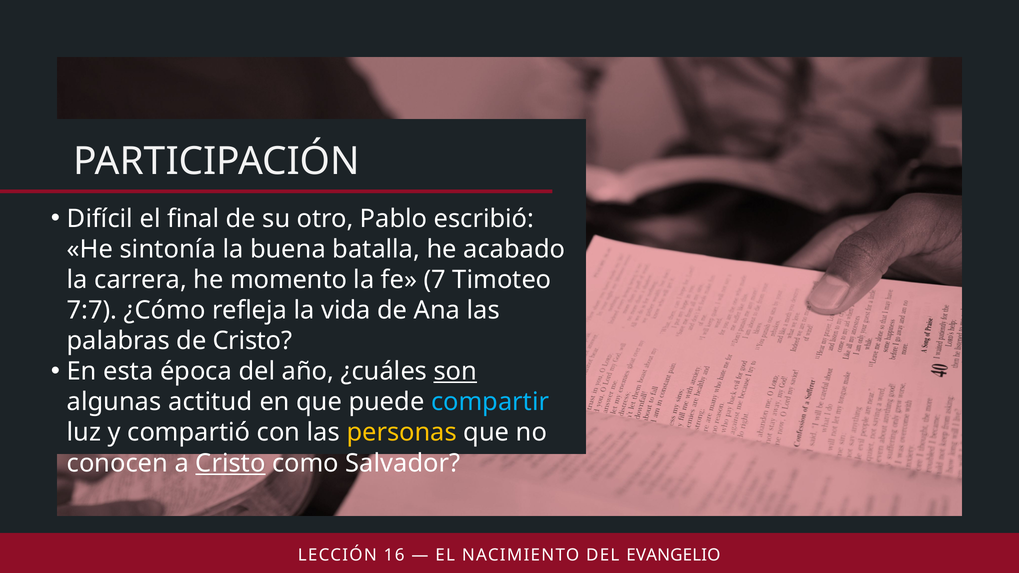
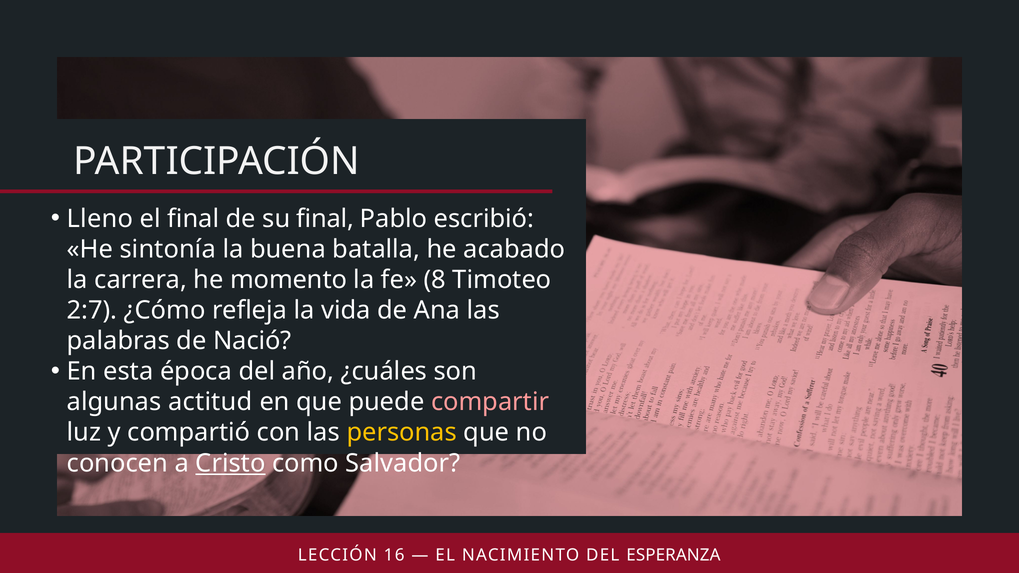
Difícil: Difícil -> Lleno (100, 219)
su otro: otro -> final (325, 219)
7: 7 -> 8 (435, 280)
7:7: 7:7 -> 2:7 (92, 310)
de Cristo: Cristo -> Nació (252, 341)
son underline: present -> none (455, 372)
compartir colour: light blue -> pink (490, 402)
EVANGELIO: EVANGELIO -> ESPERANZA (673, 555)
